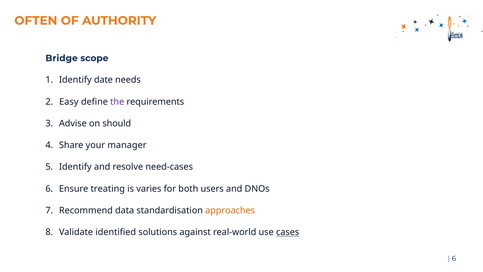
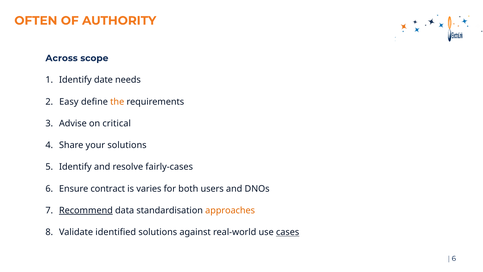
Bridge: Bridge -> Across (62, 58)
the colour: purple -> orange (117, 102)
should: should -> critical (117, 123)
your manager: manager -> solutions (127, 145)
need-cases: need-cases -> fairly-cases (169, 167)
treating: treating -> contract (108, 189)
Recommend underline: none -> present (86, 210)
